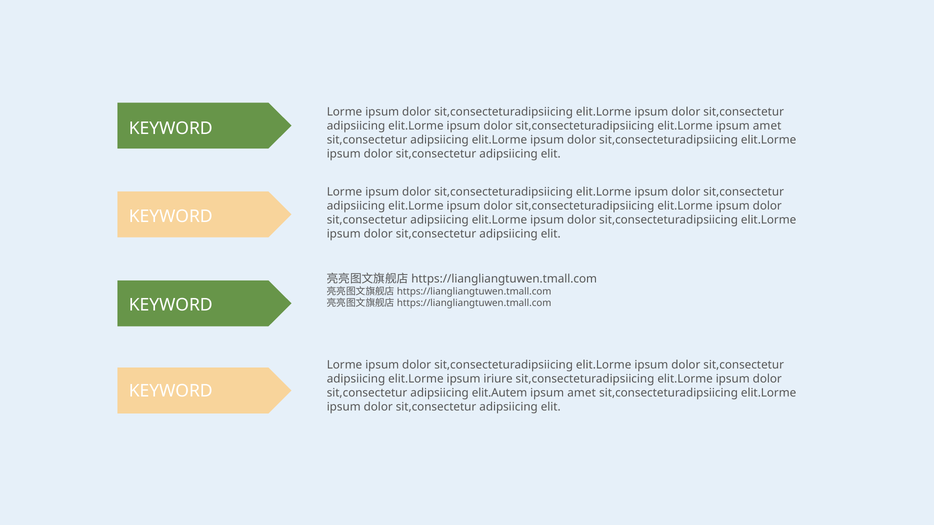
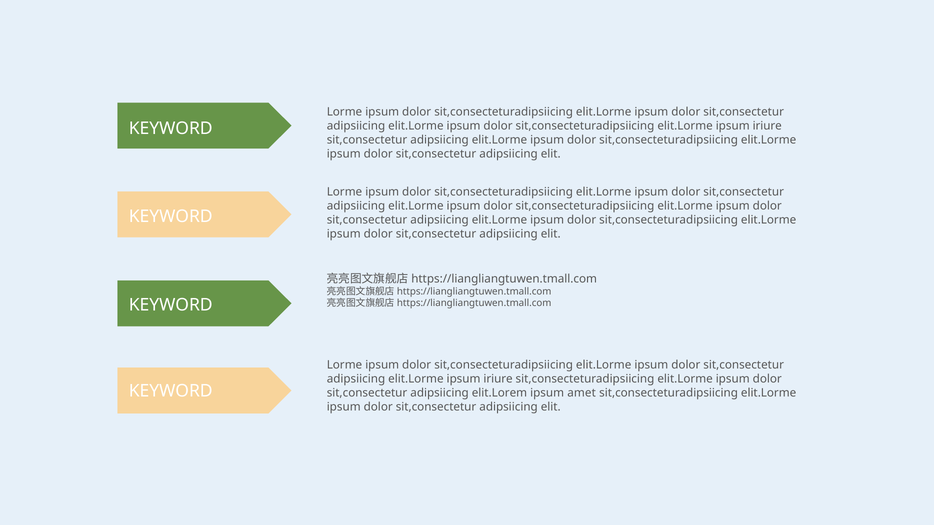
sit,consecteturadipsiicing elit.Lorme ipsum amet: amet -> iriure (767, 126)
elit.Autem: elit.Autem -> elit.Lorem (499, 393)
